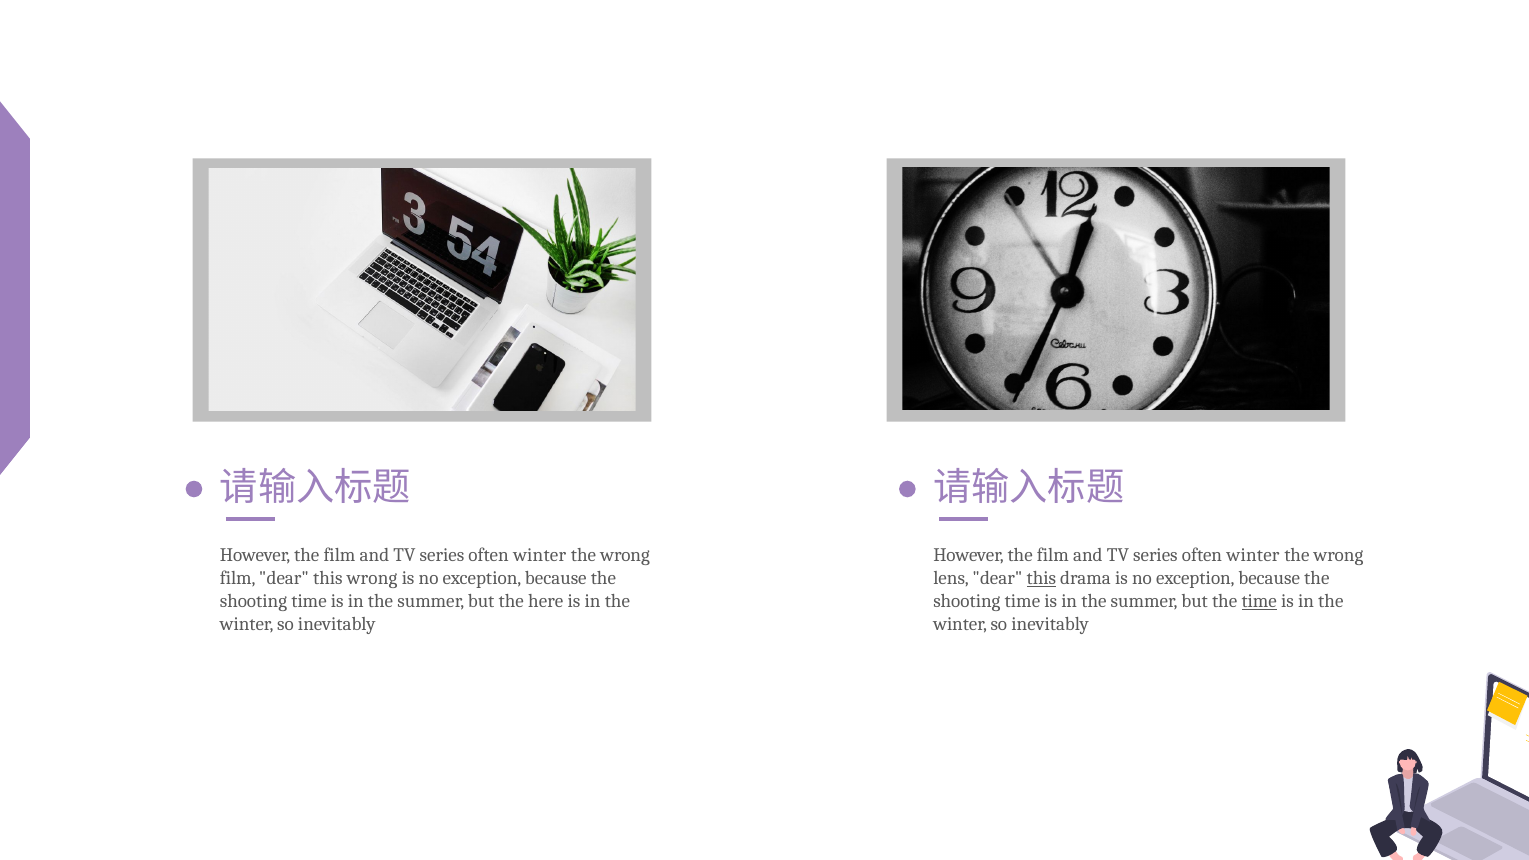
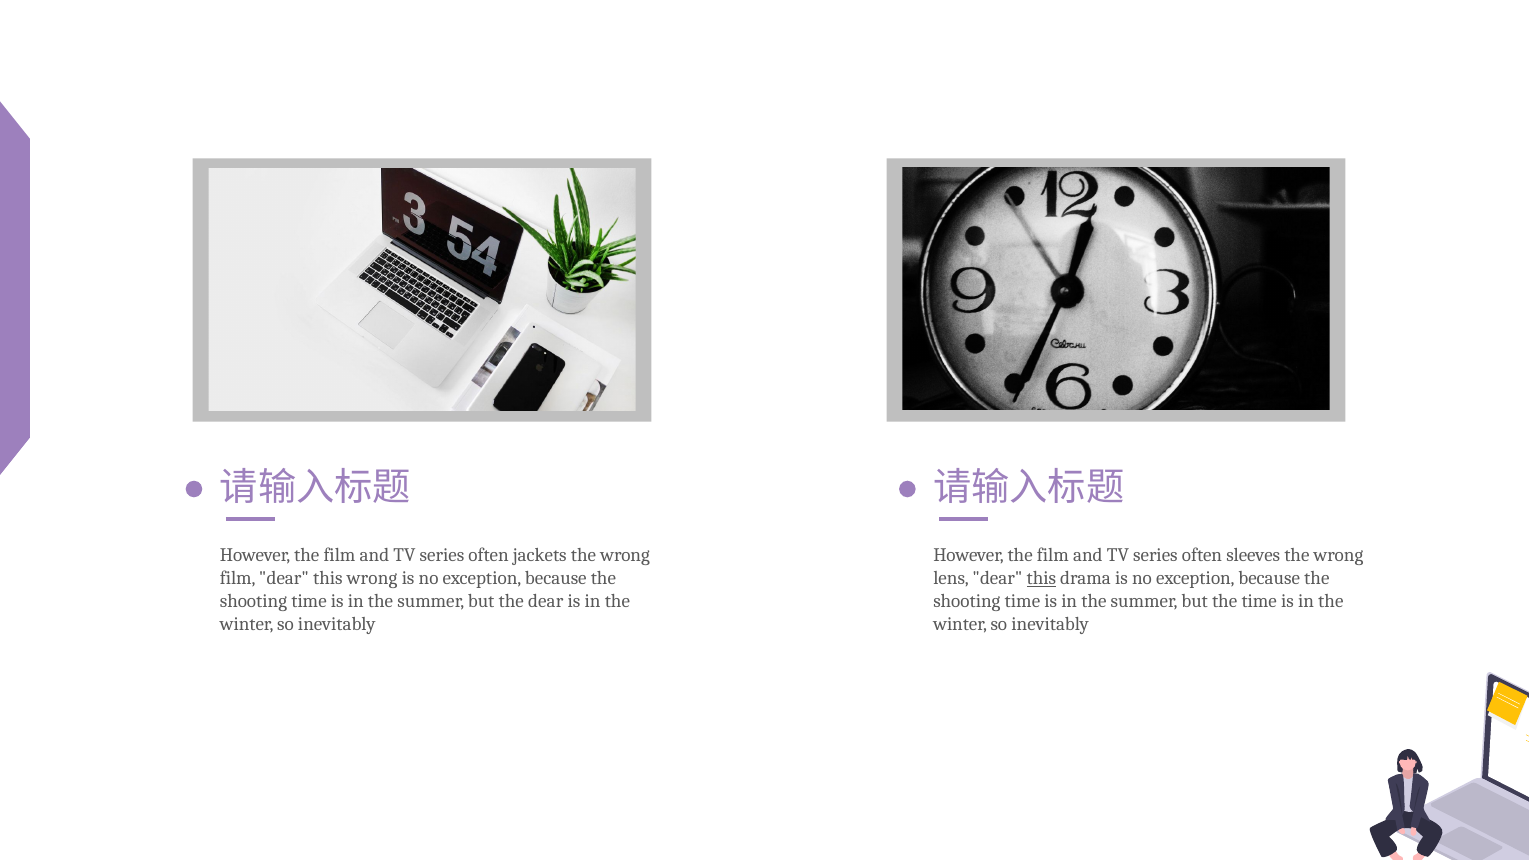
winter: winter -> jackets (540, 556)
winter: winter -> sleeves (1253, 556)
the here: here -> dear (546, 602)
time underline: present -> none (1259, 602)
